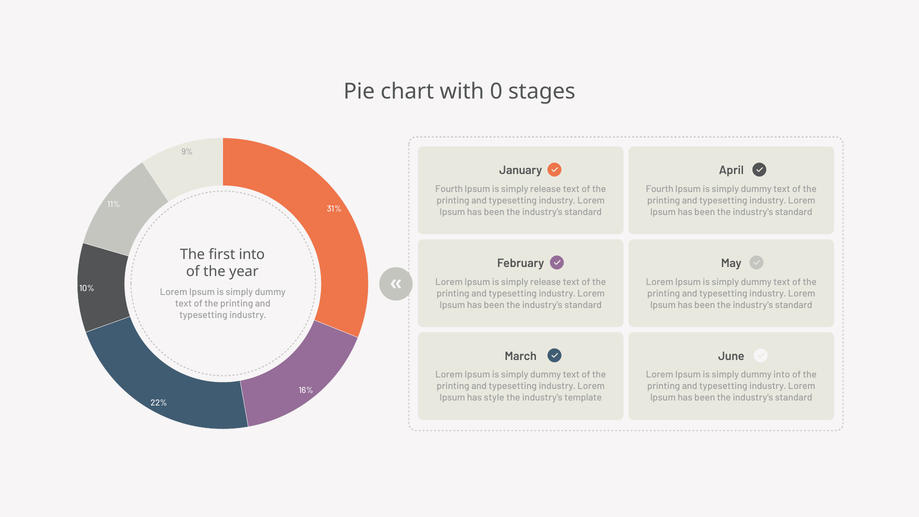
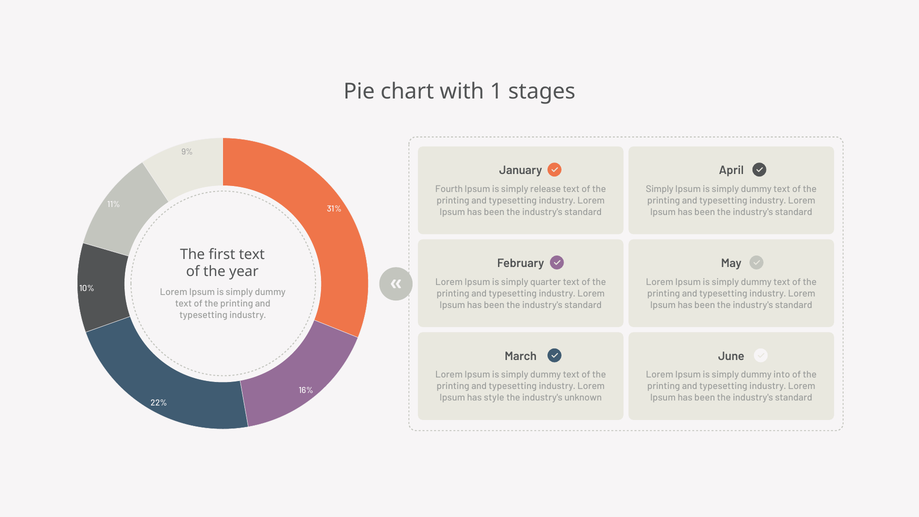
0: 0 -> 1 (496, 91)
Fourth: Fourth -> Simply (660, 189)
first into: into -> text (252, 254)
release: release -> quarter (546, 282)
template: template -> unknown (583, 398)
